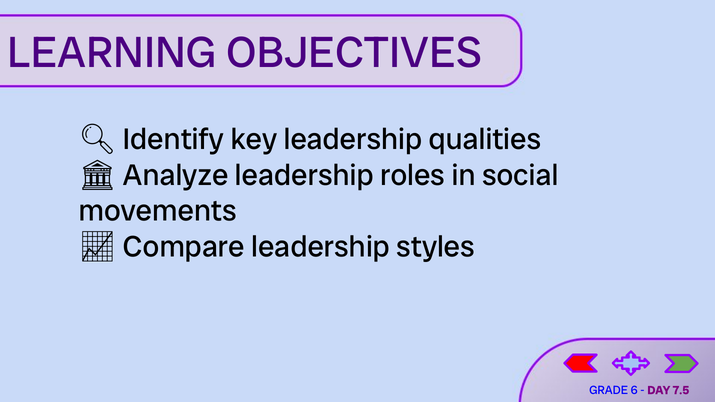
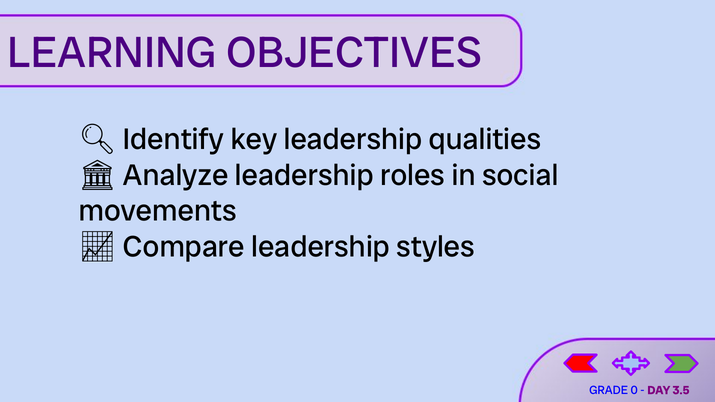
6: 6 -> 0 (634, 390)
7.5: 7.5 -> 3.5 (681, 390)
